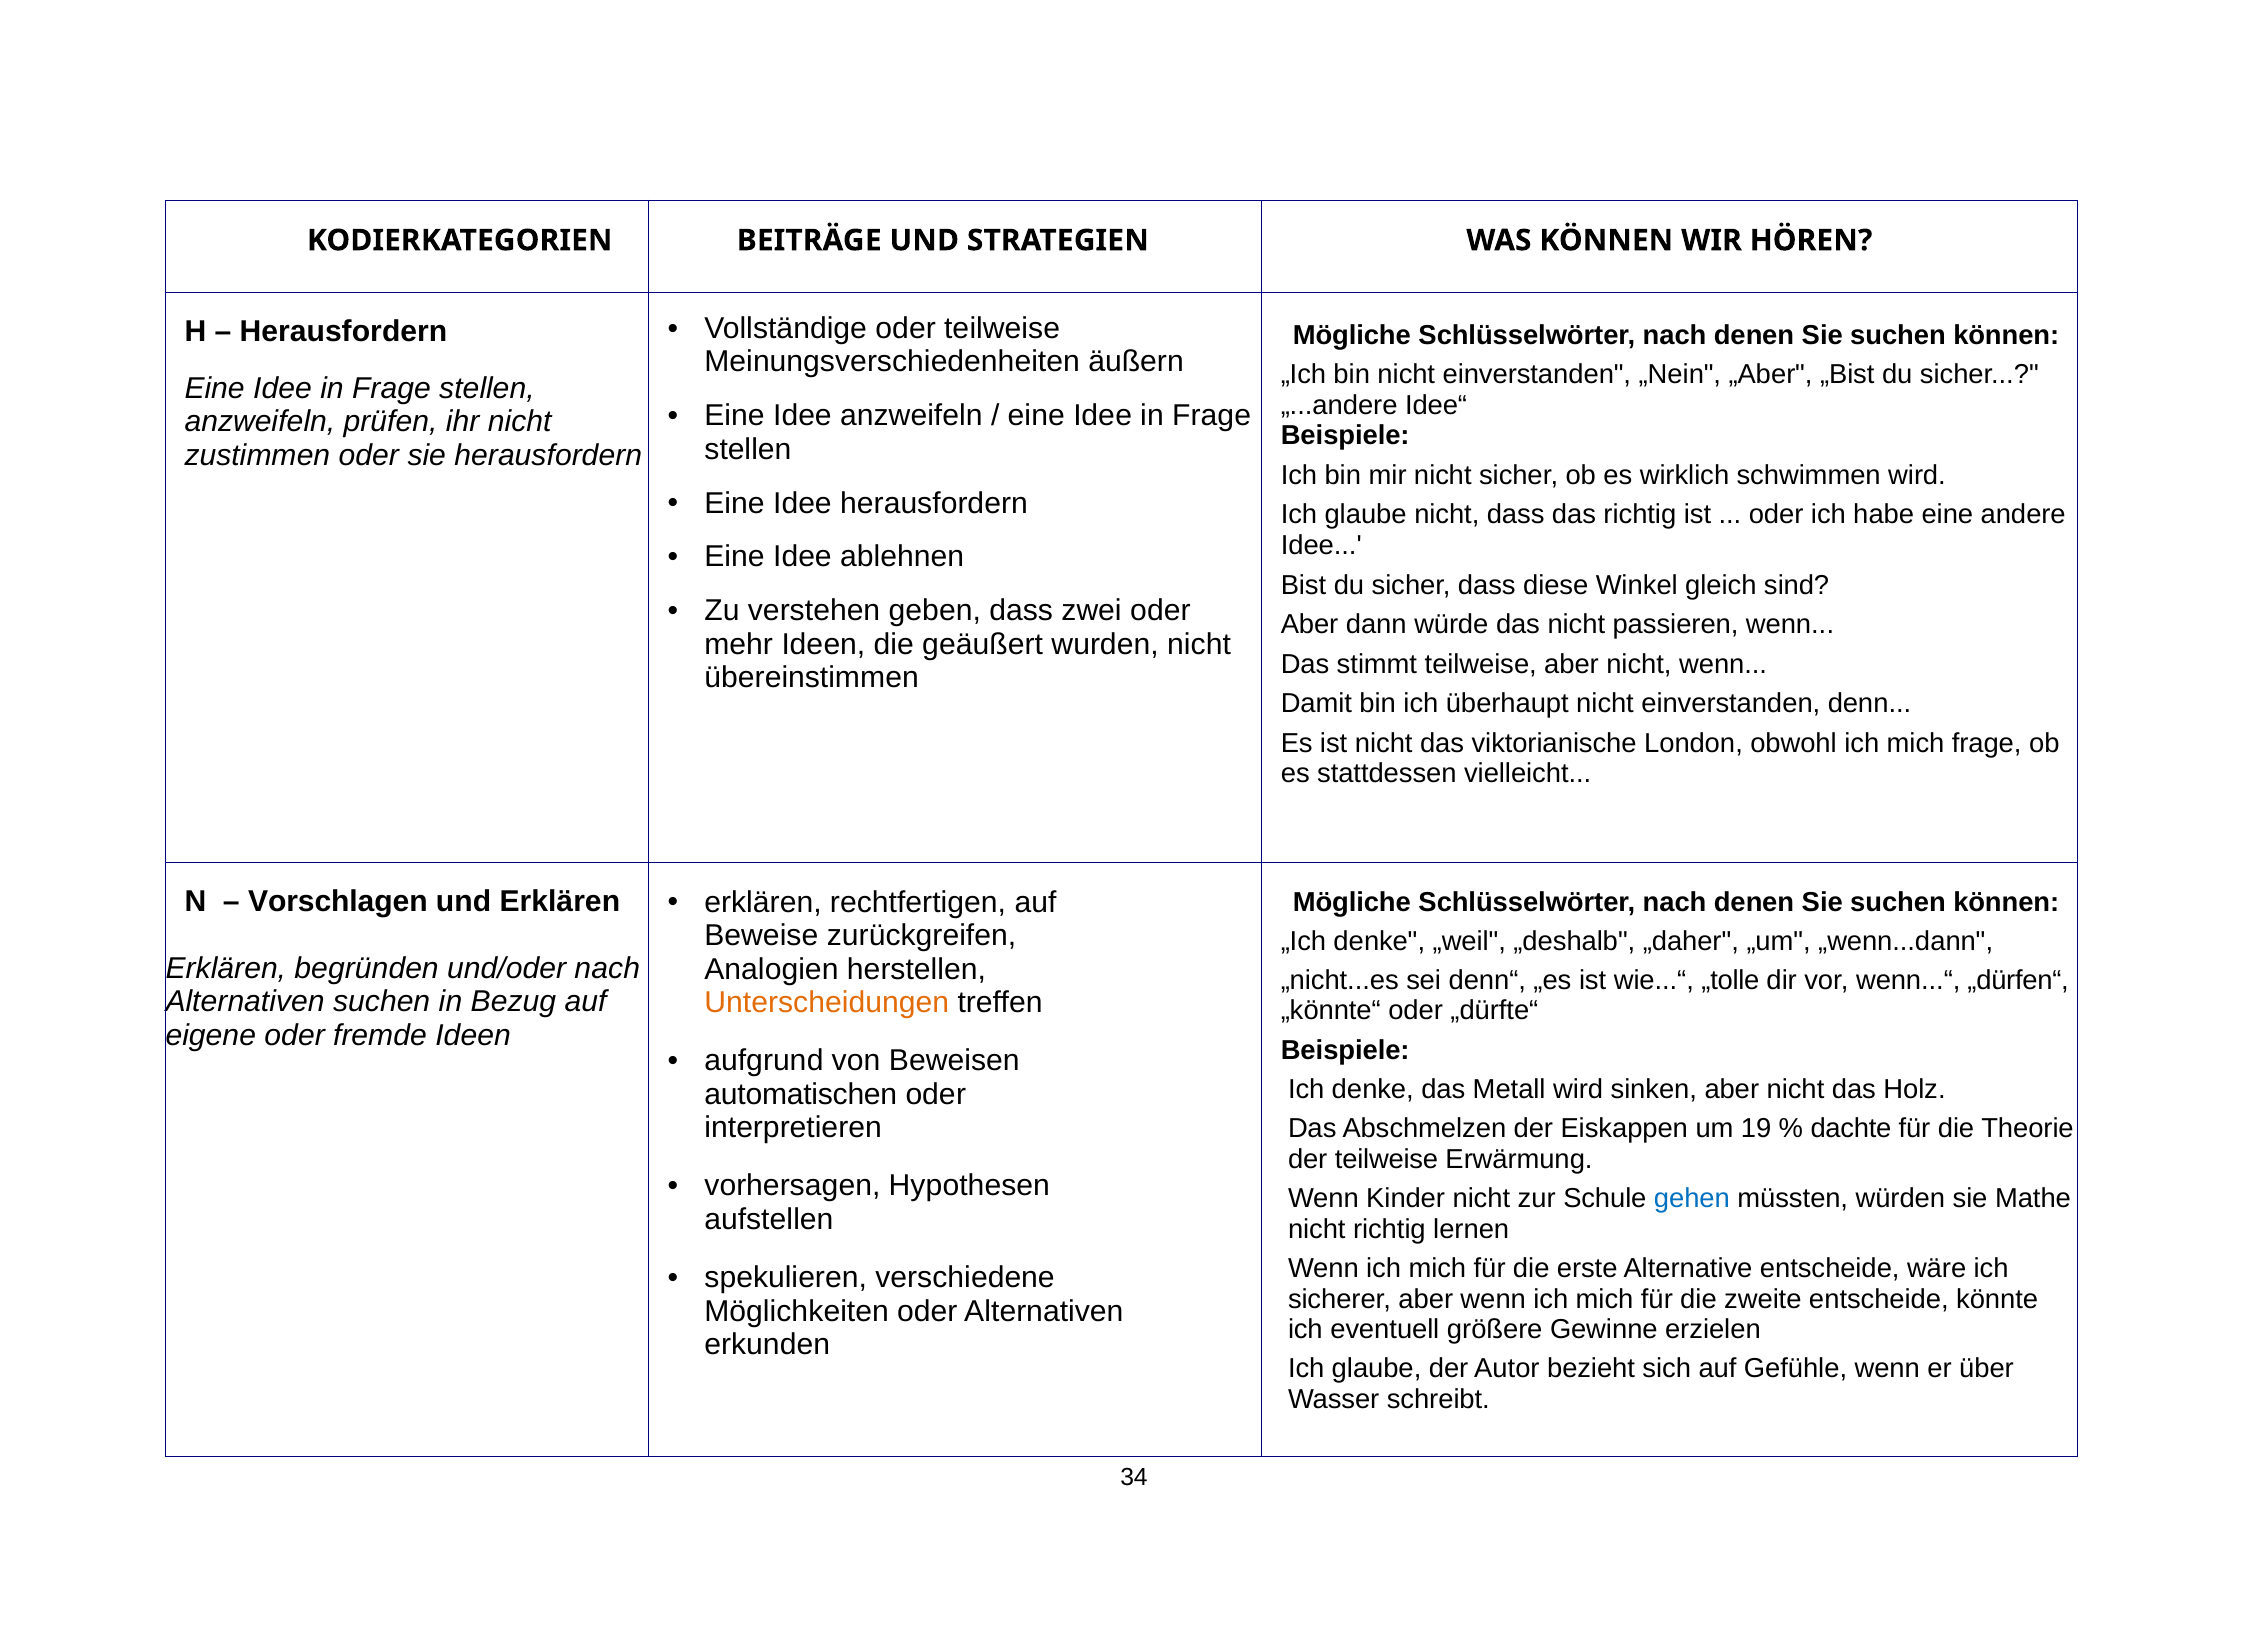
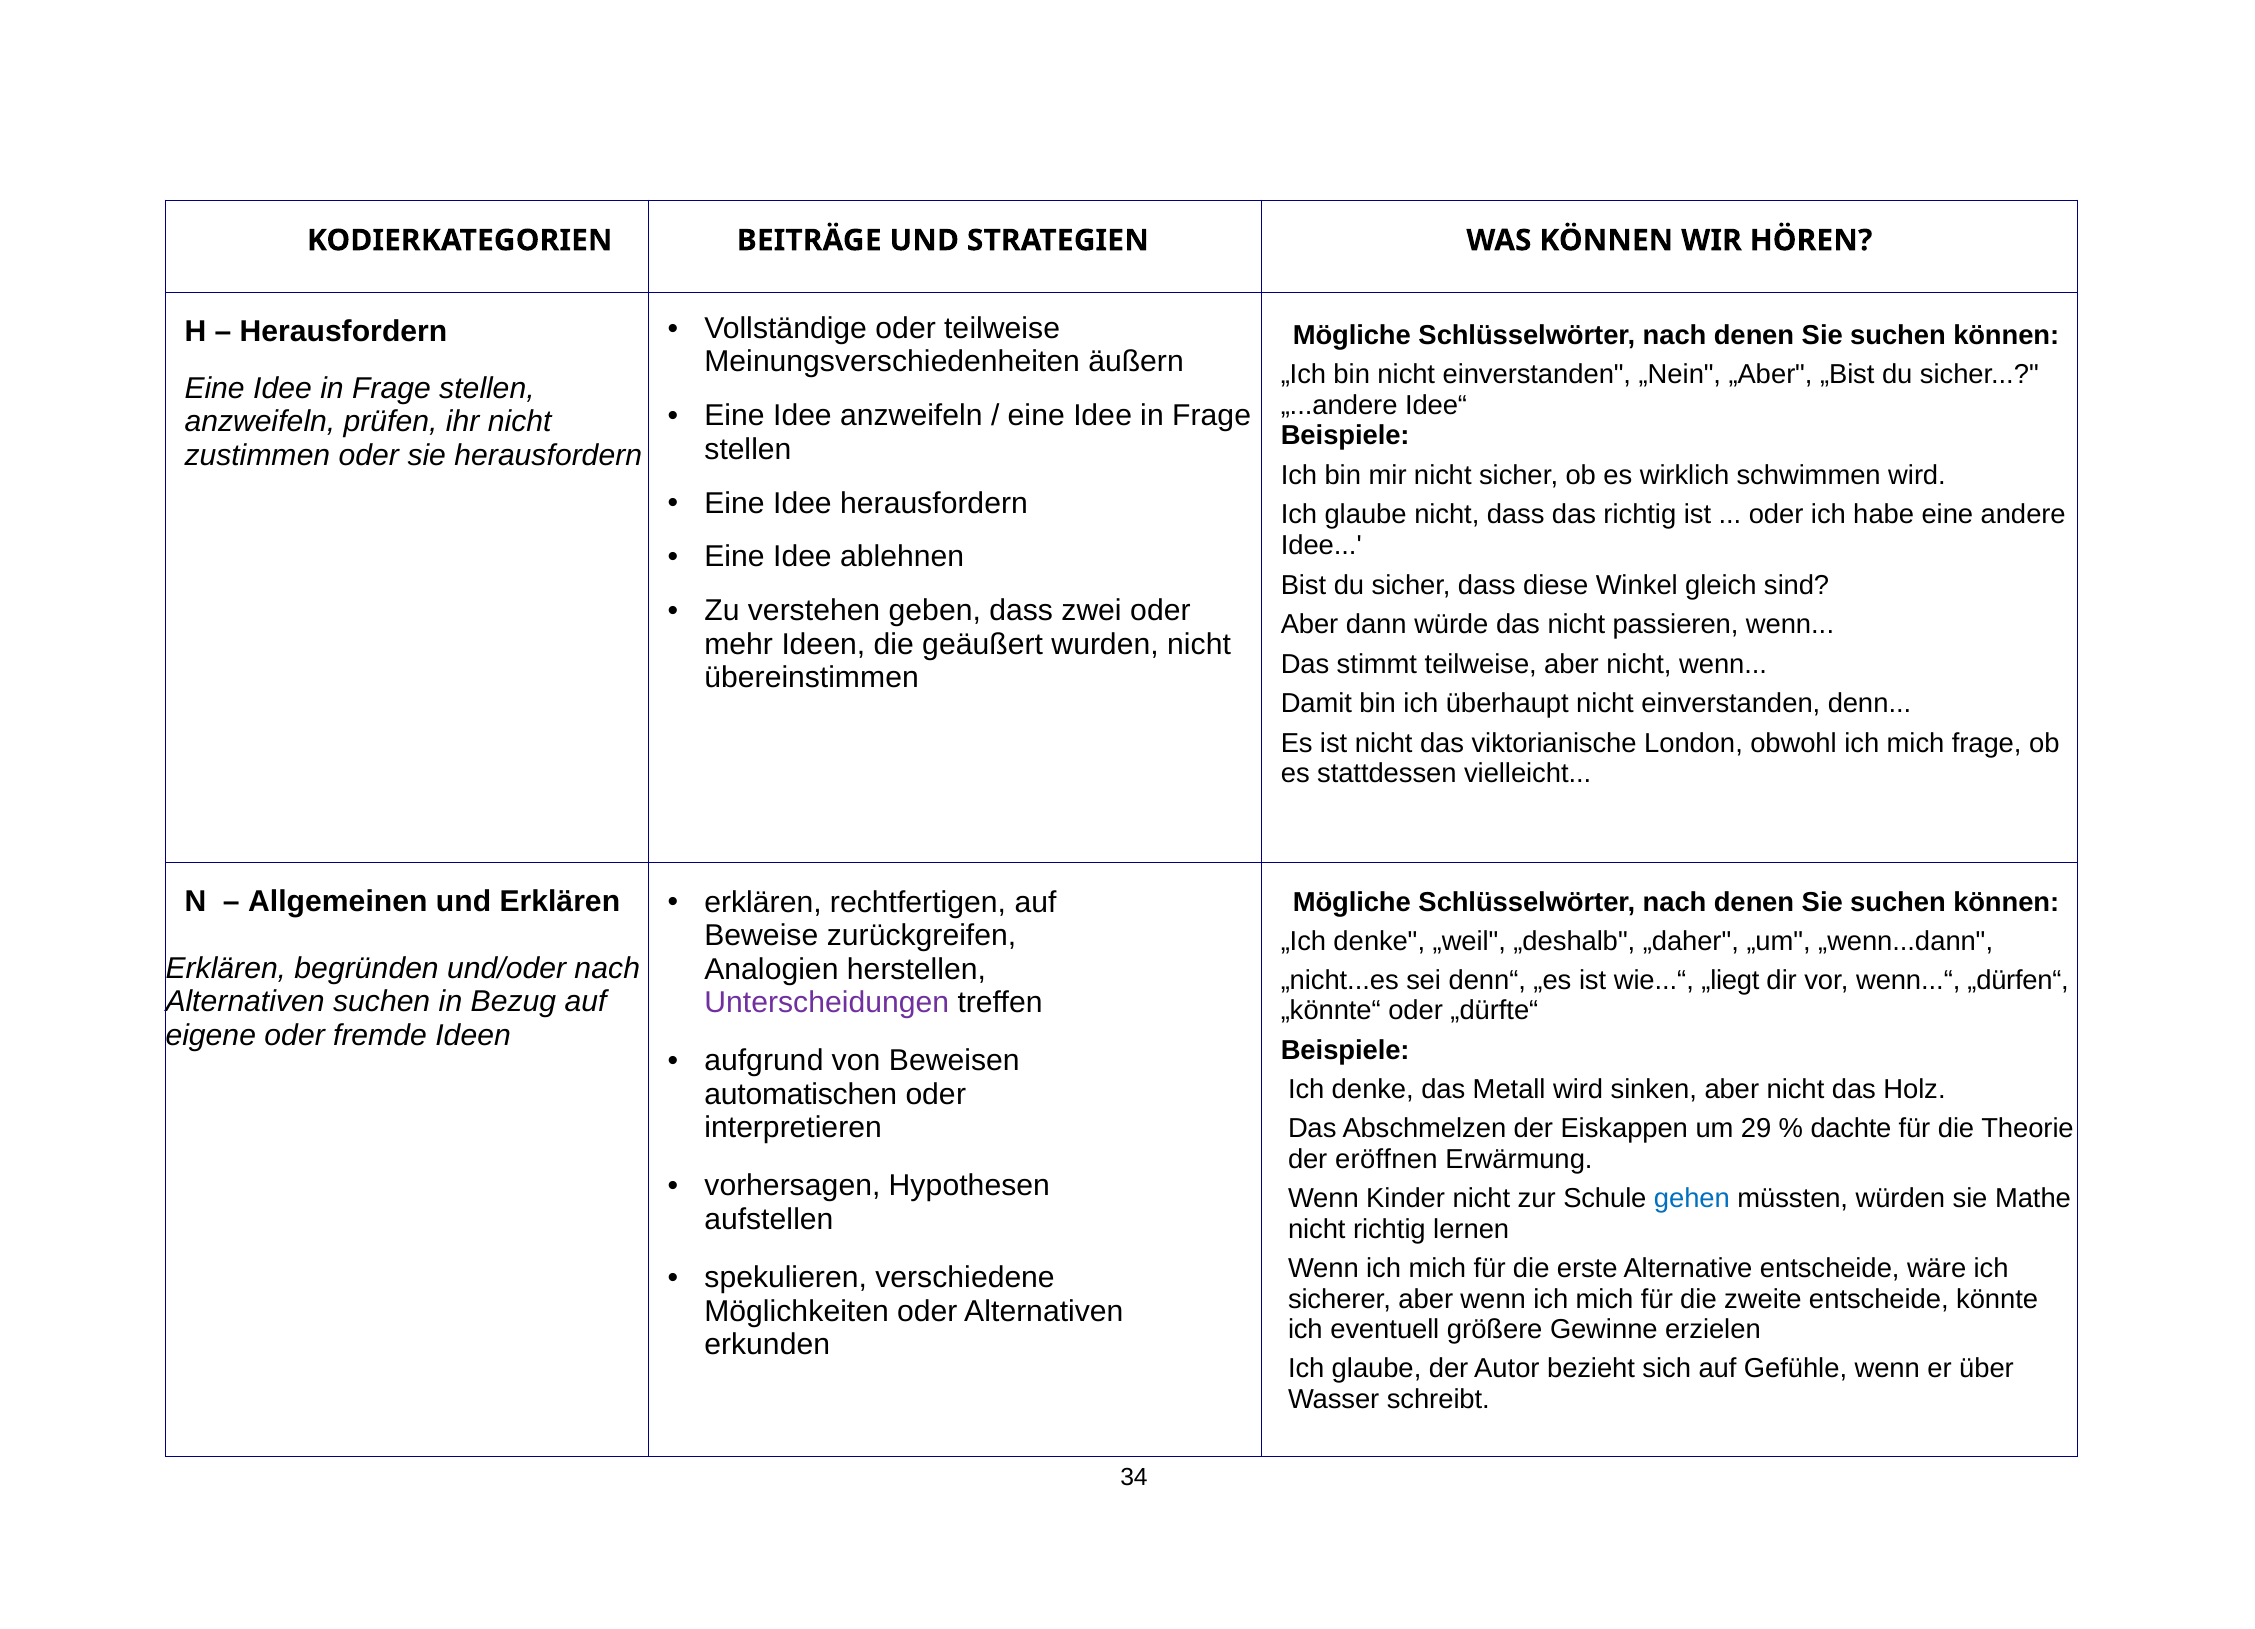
Vorschlagen: Vorschlagen -> Allgemeinen (338, 902)
„tolle: „tolle -> „liegt (1730, 981)
Unterscheidungen colour: orange -> purple (827, 1003)
19: 19 -> 29 (1756, 1129)
der teilweise: teilweise -> eröffnen (1386, 1160)
